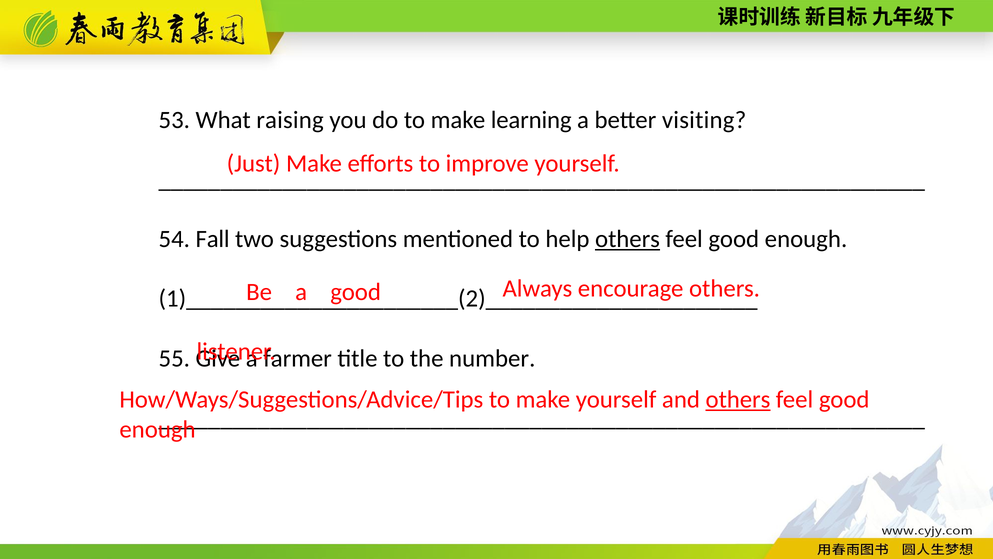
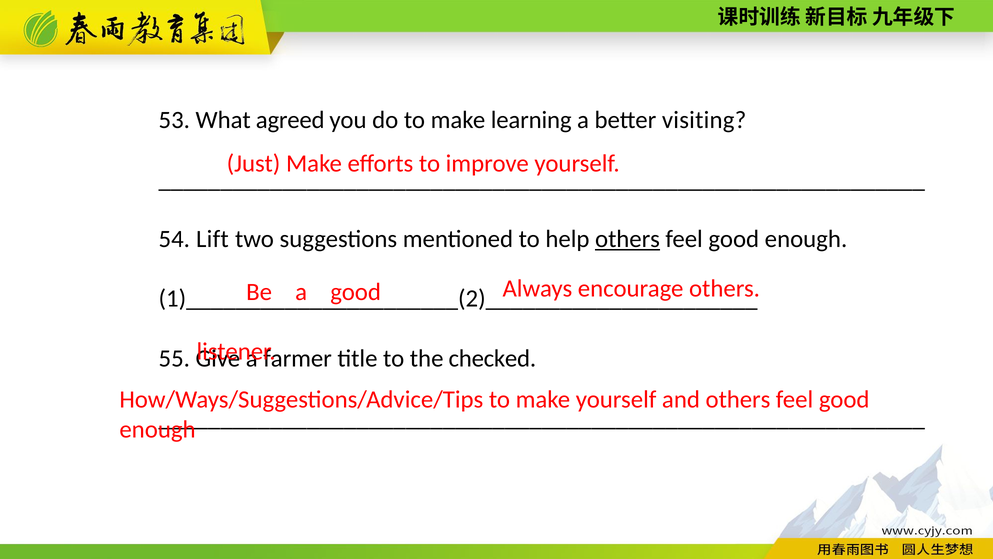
raising: raising -> agreed (290, 120)
Fall: Fall -> Lift (212, 239)
number: number -> checked (492, 358)
others underline: present -> none (738, 399)
